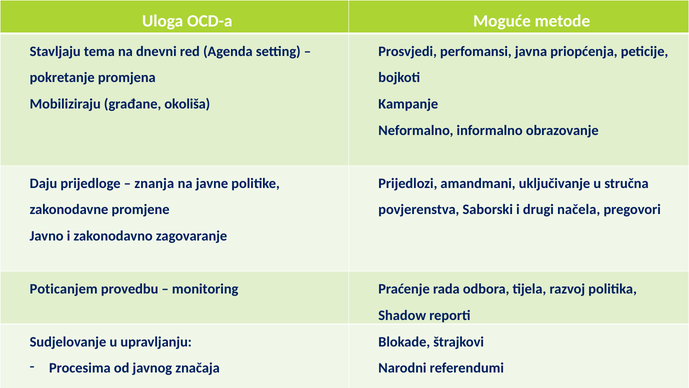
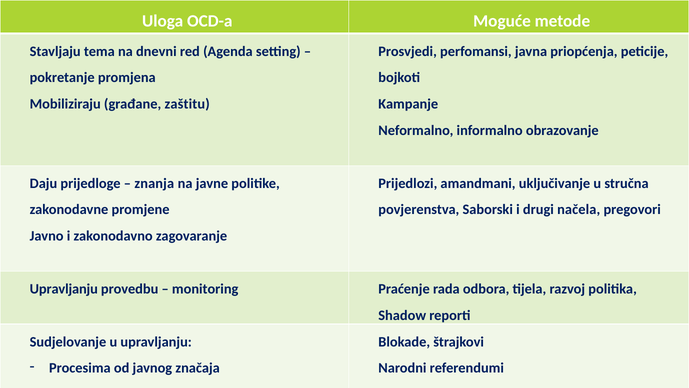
okoliša: okoliša -> zaštitu (187, 104)
Poticanjem: Poticanjem -> Upravljanju (64, 289)
